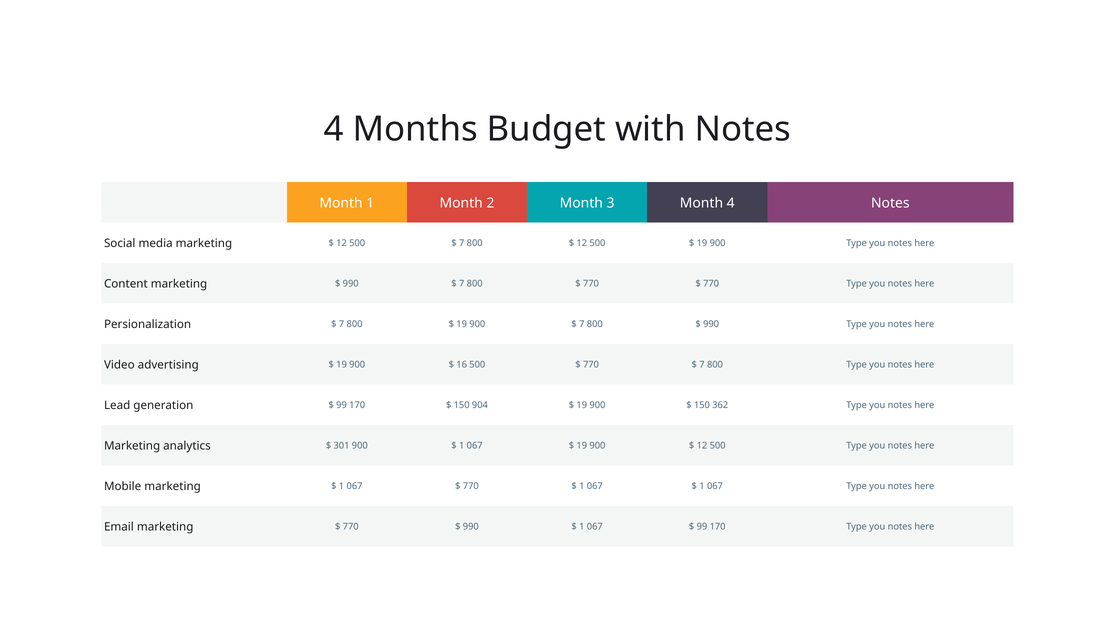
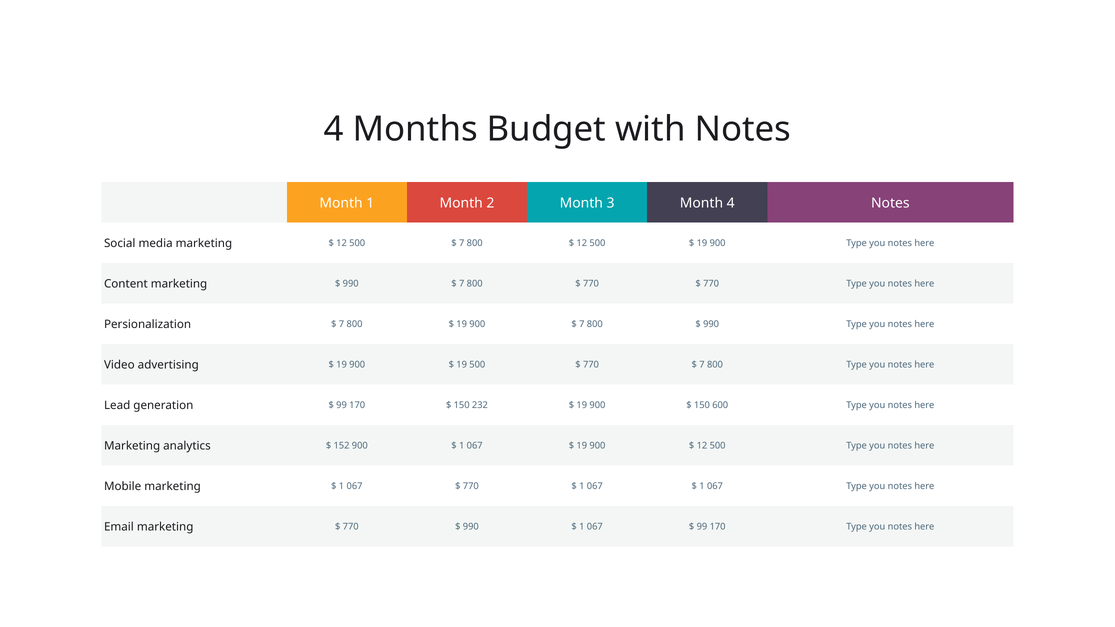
16: 16 -> 19 (462, 365)
904: 904 -> 232 (480, 405)
362: 362 -> 600 (720, 405)
301: 301 -> 152 (342, 446)
